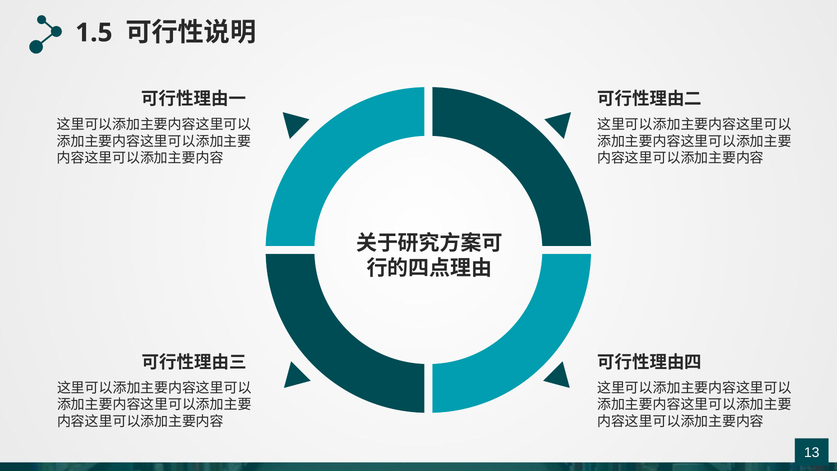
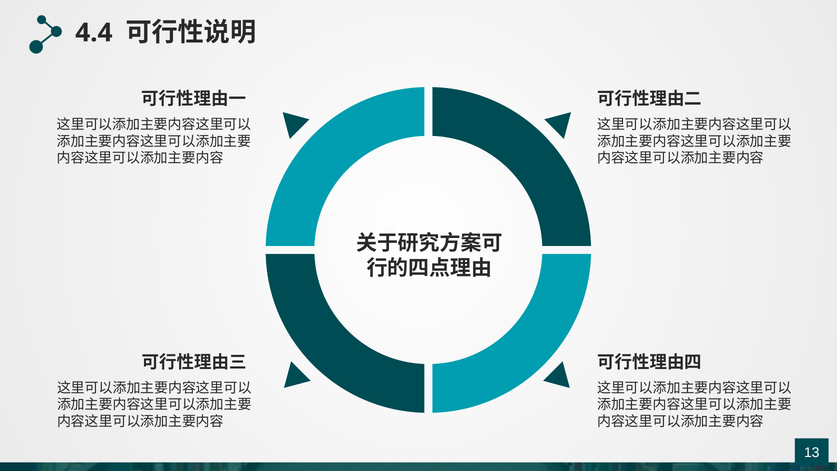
1.5: 1.5 -> 4.4 (94, 33)
